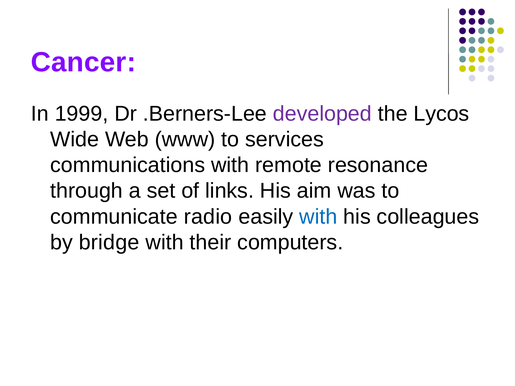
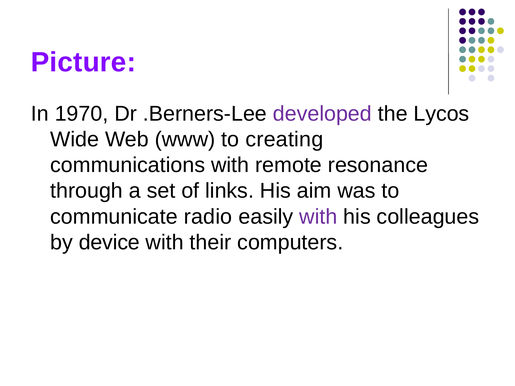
Cancer: Cancer -> Picture (83, 62)
1999: 1999 -> 1970 (82, 114)
services: services -> creating (284, 140)
with colour: blue -> purple (318, 217)
bridge: bridge -> device (109, 243)
